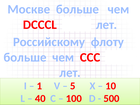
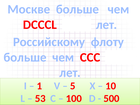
40: 40 -> 53 (40, 98)
